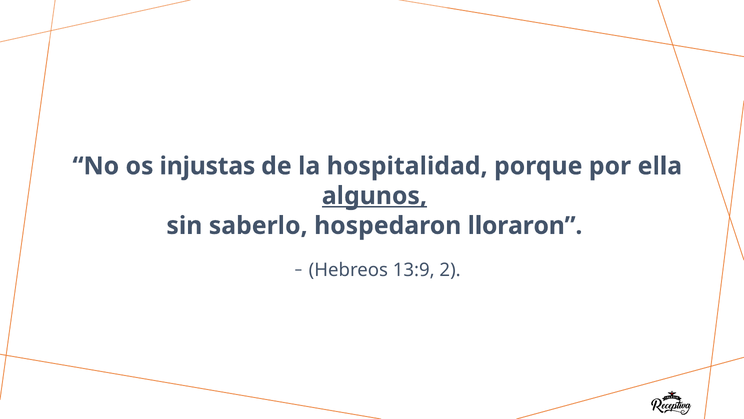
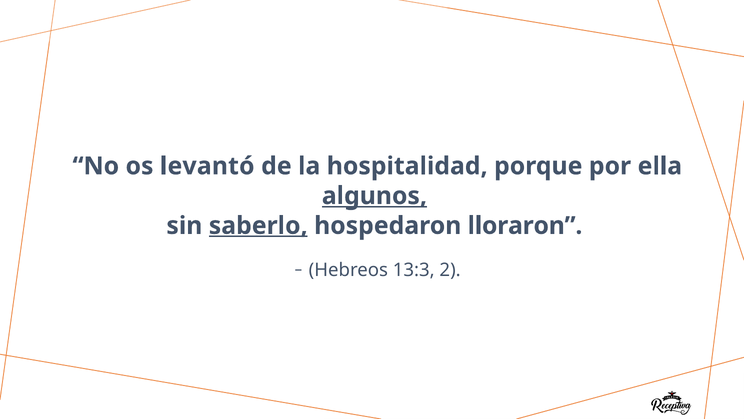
injustas: injustas -> levantó (207, 166)
saberlo underline: none -> present (258, 225)
13:9: 13:9 -> 13:3 (414, 270)
